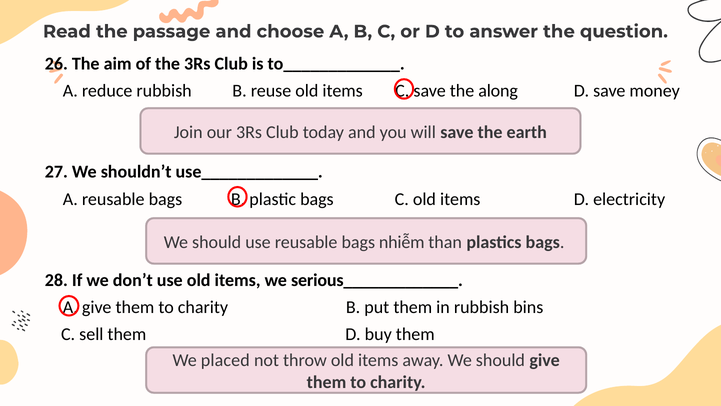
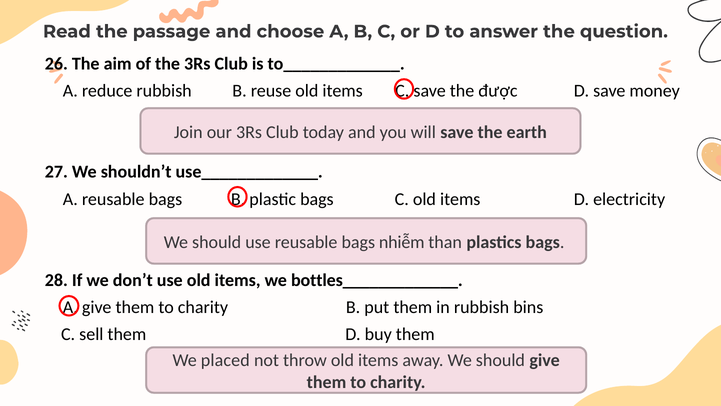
along: along -> được (498, 91)
serious_____________: serious_____________ -> bottles_____________ (377, 280)
